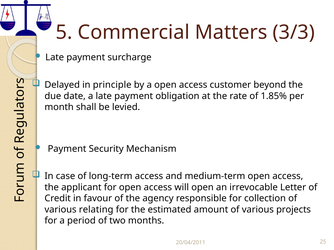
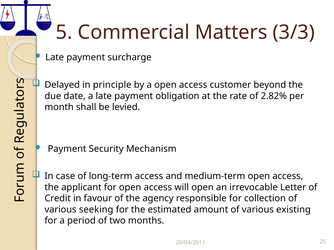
1.85%: 1.85% -> 2.82% (274, 96)
relating: relating -> seeking (96, 210)
projects: projects -> existing (293, 210)
